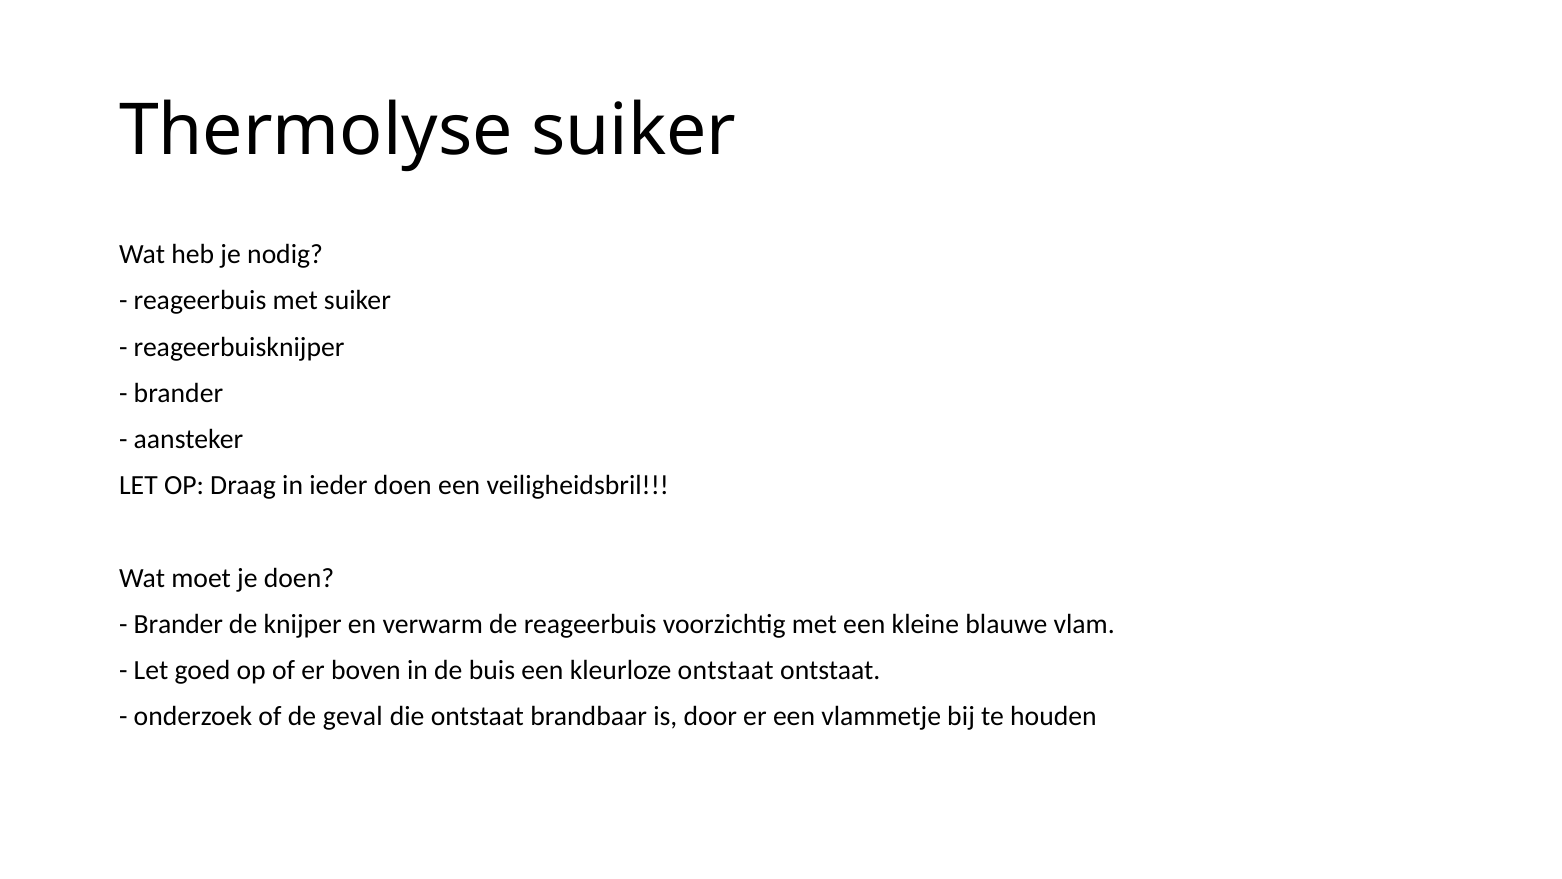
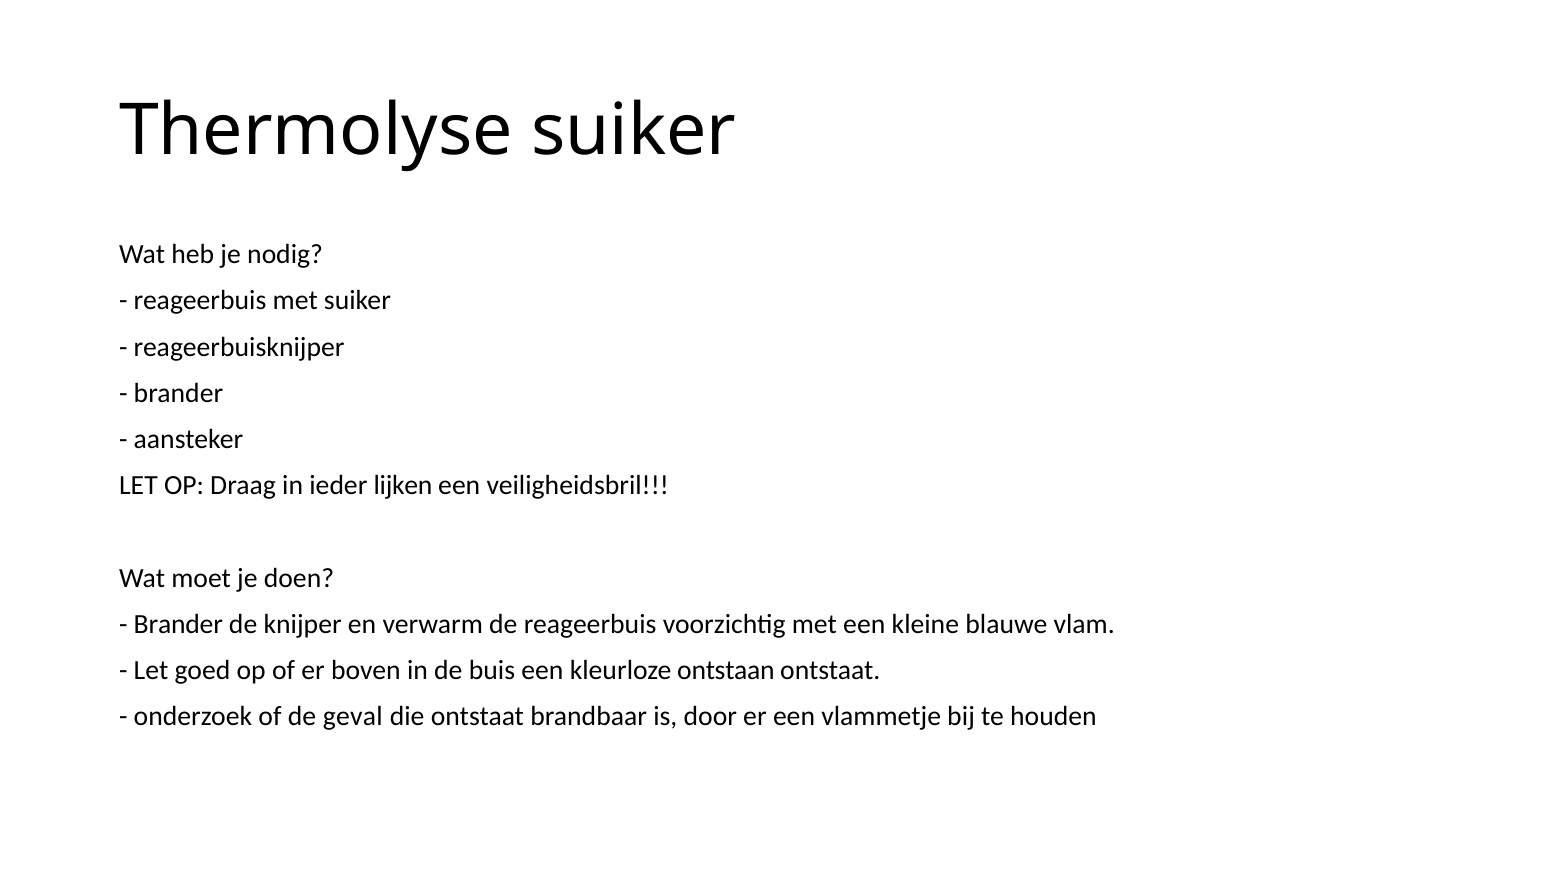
ieder doen: doen -> lijken (403, 485)
kleurloze ontstaat: ontstaat -> ontstaan (726, 670)
